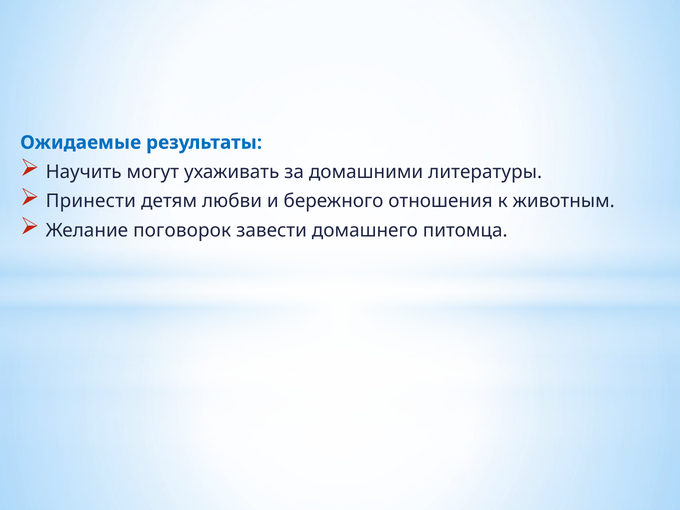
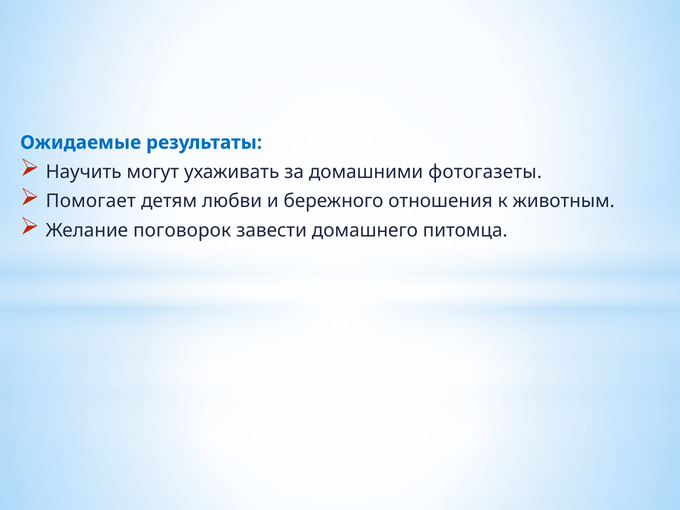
литературы: литературы -> фотогазеты (485, 172)
Принести: Принести -> Помогает (91, 201)
